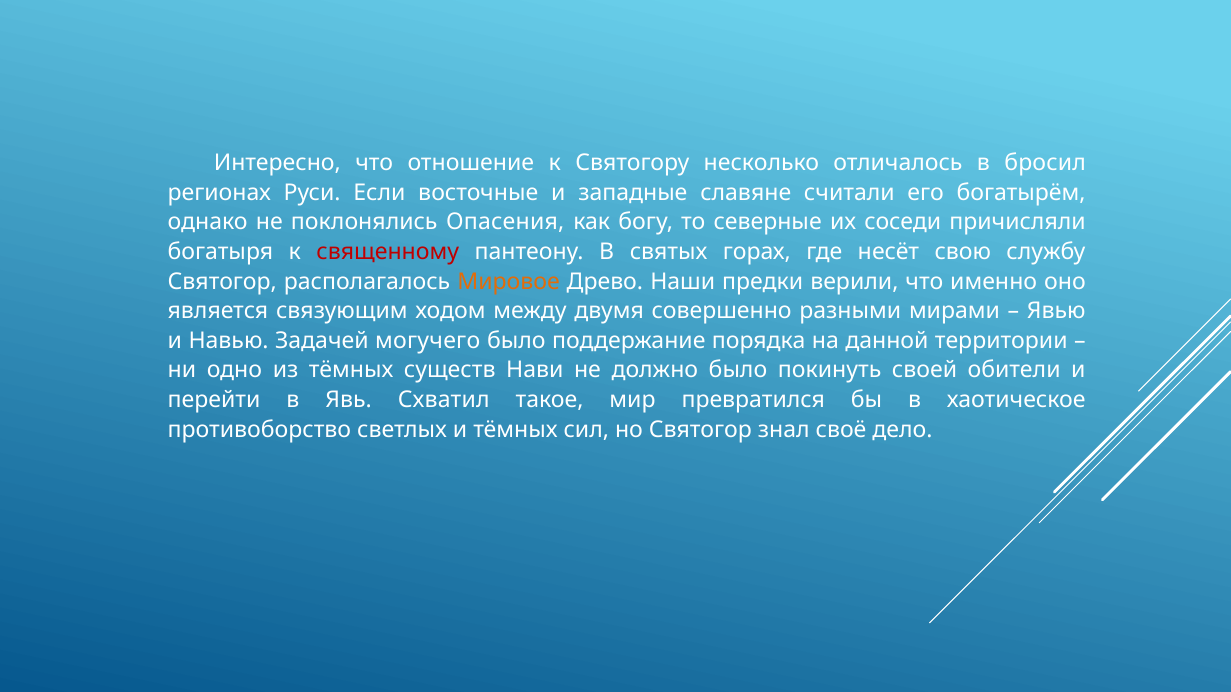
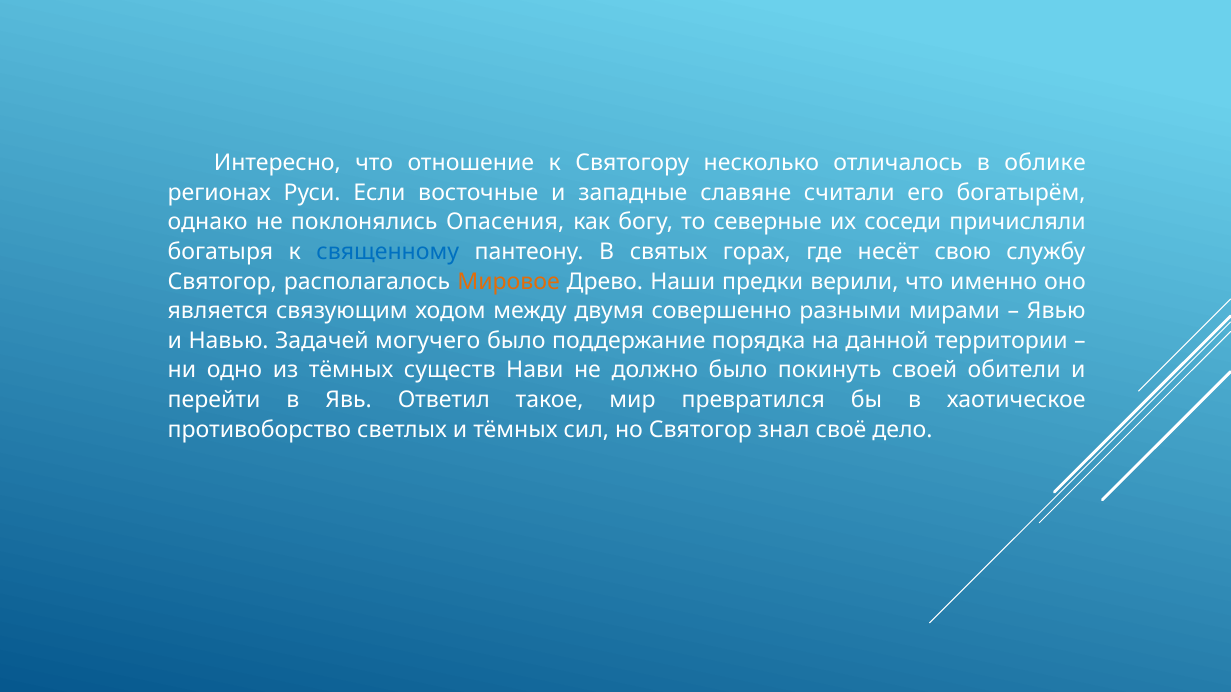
бросил: бросил -> облике (1045, 163)
священному colour: red -> blue (388, 252)
Схватил: Схватил -> Ответил (444, 400)
